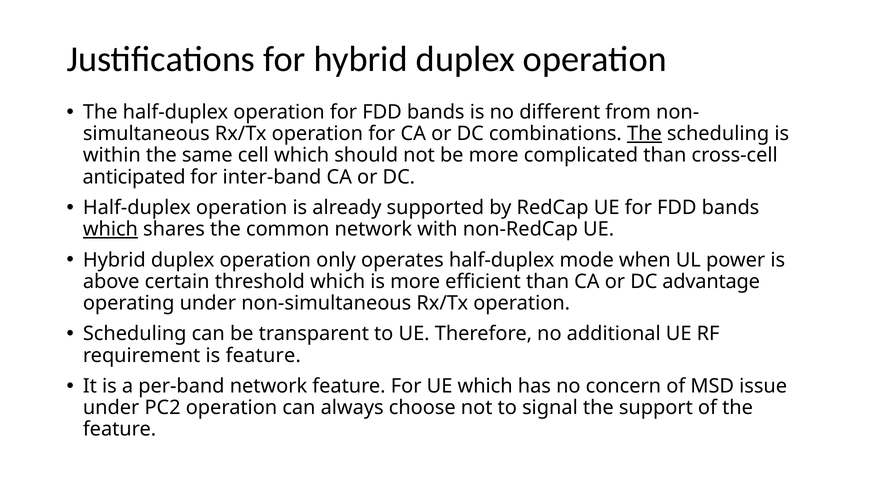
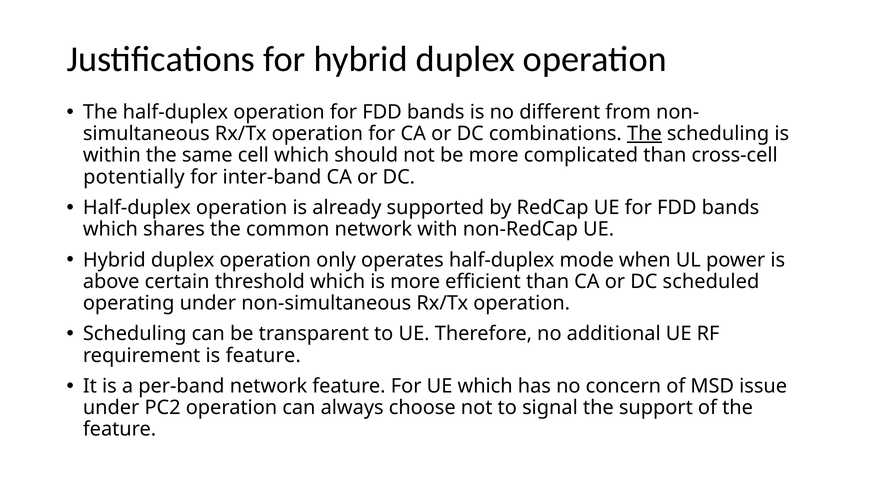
anticipated: anticipated -> potentially (134, 177)
which underline: present -> none (110, 229)
advantage: advantage -> scheduled (711, 282)
